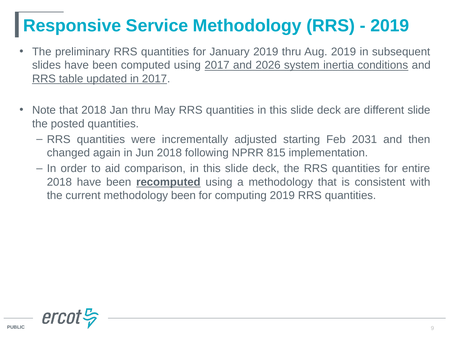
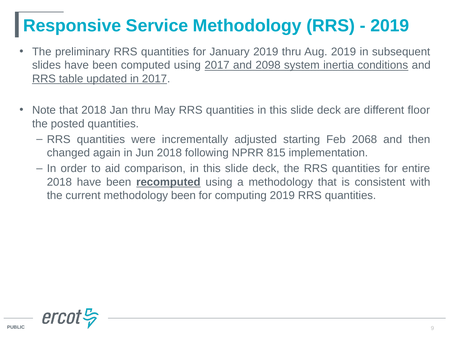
2026: 2026 -> 2098 (268, 65)
different slide: slide -> floor (419, 110)
2031: 2031 -> 2068 (365, 140)
